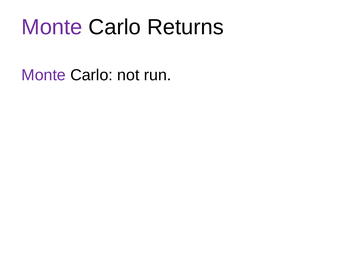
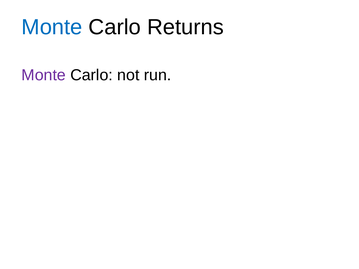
Monte colour: purple -> blue (52, 27)
